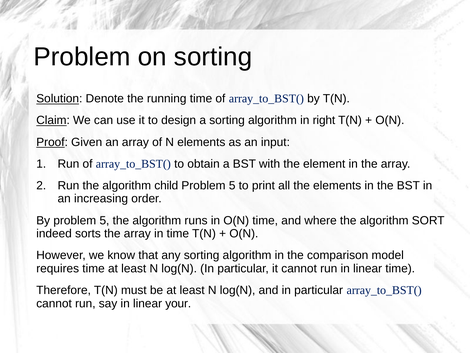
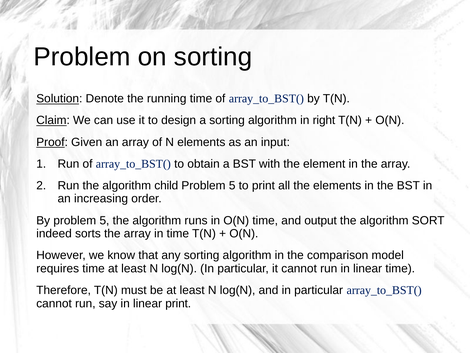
where: where -> output (321, 220)
linear your: your -> print (178, 303)
